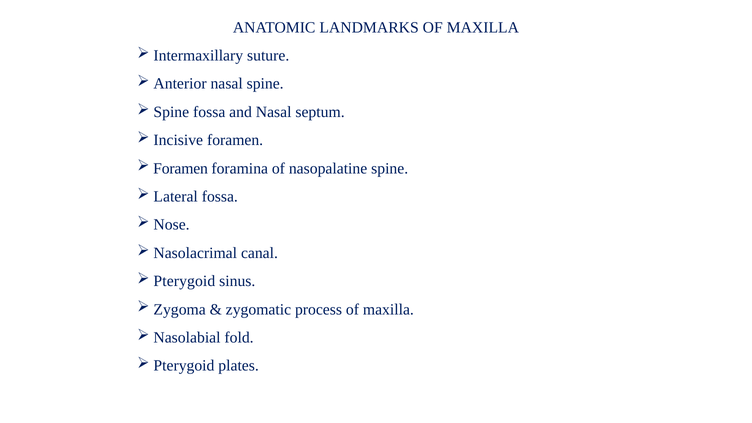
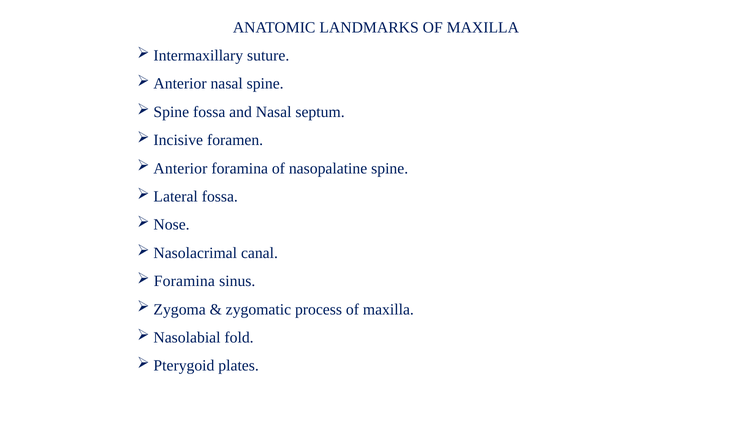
Foramen: Foramen -> Anterior (180, 168)
Pterygoid: Pterygoid -> Foramina (184, 281)
